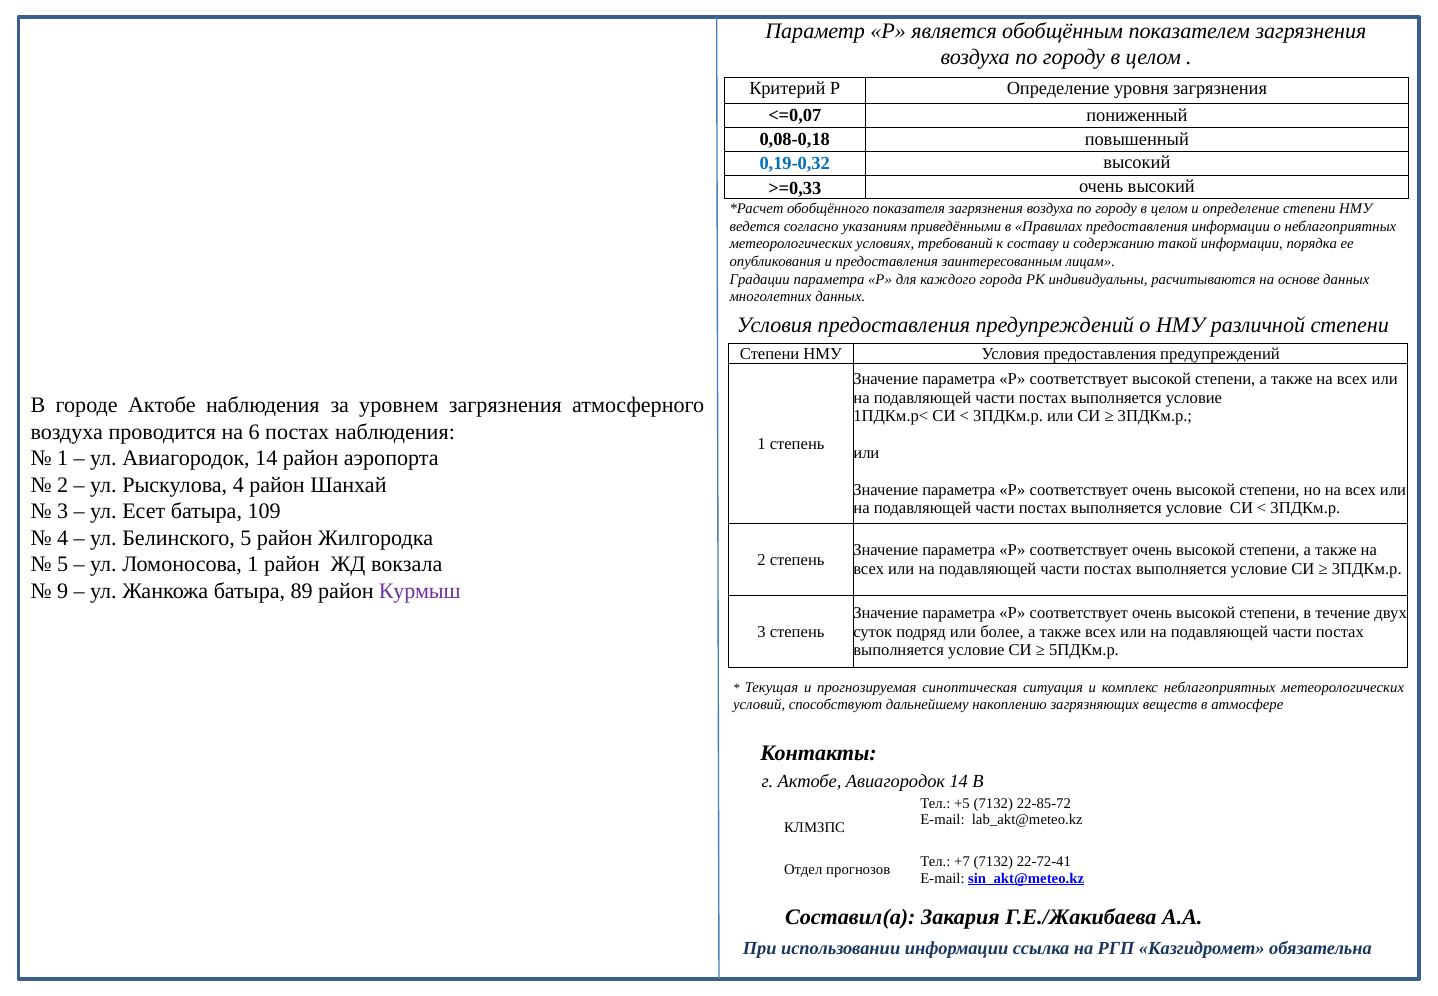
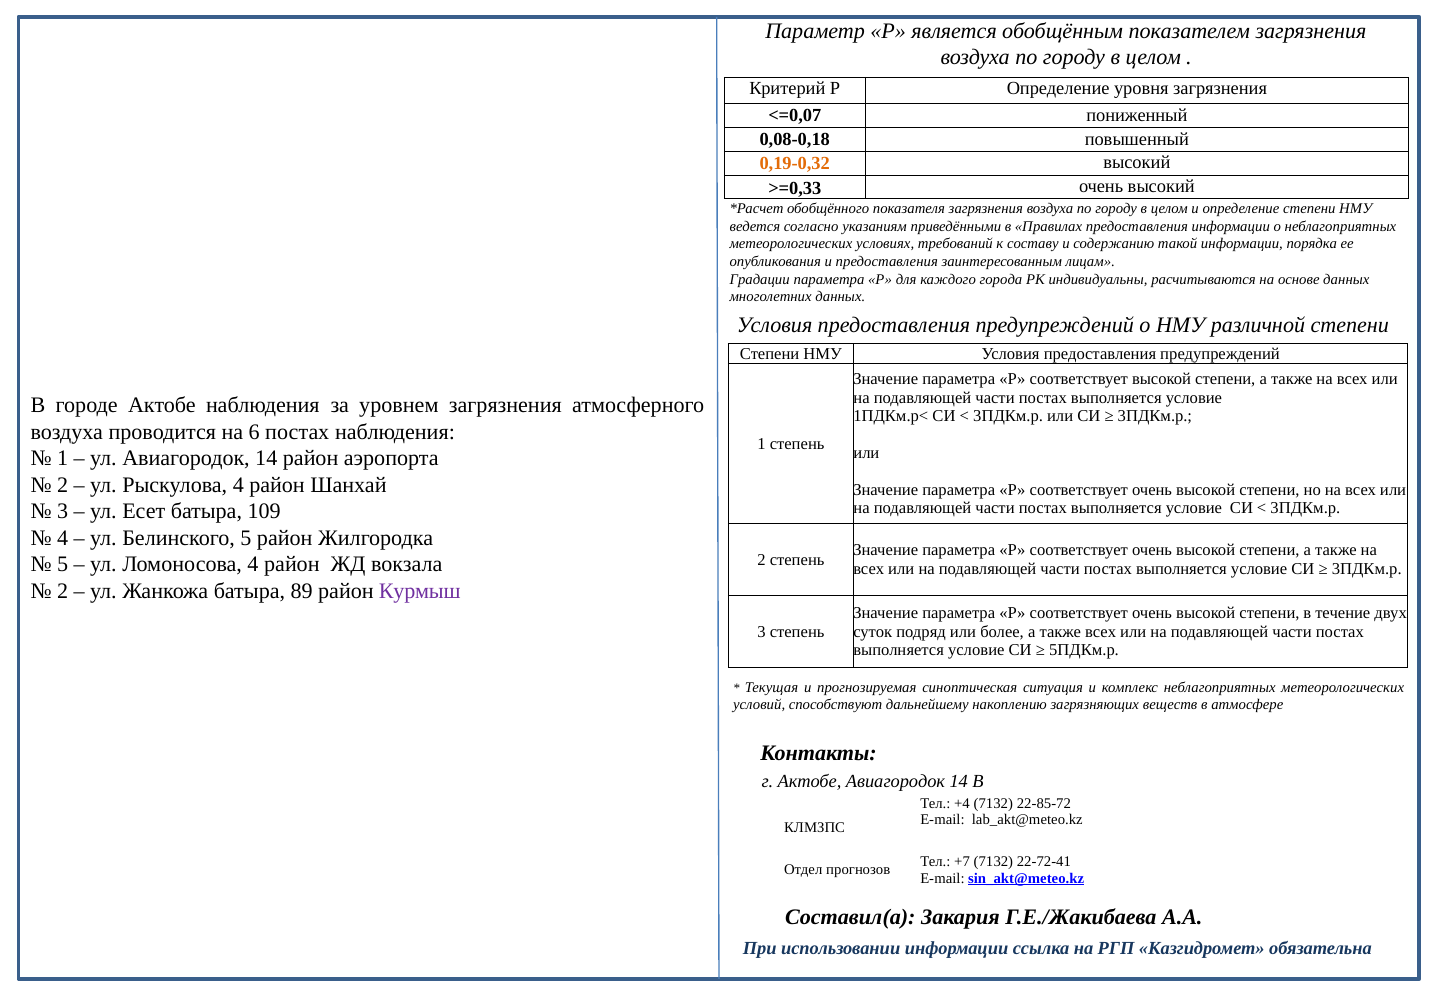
0,19-0,32 colour: blue -> orange (795, 163)
Ломоносова 1: 1 -> 4 (253, 564)
9: 9 -> 2 (63, 591)
+5: +5 -> +4 (962, 803)
